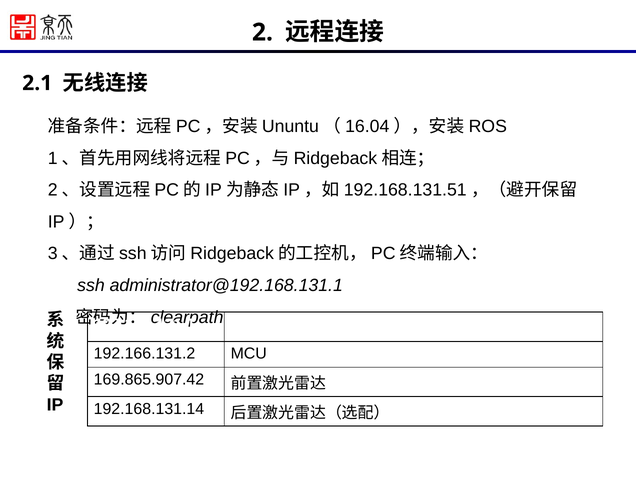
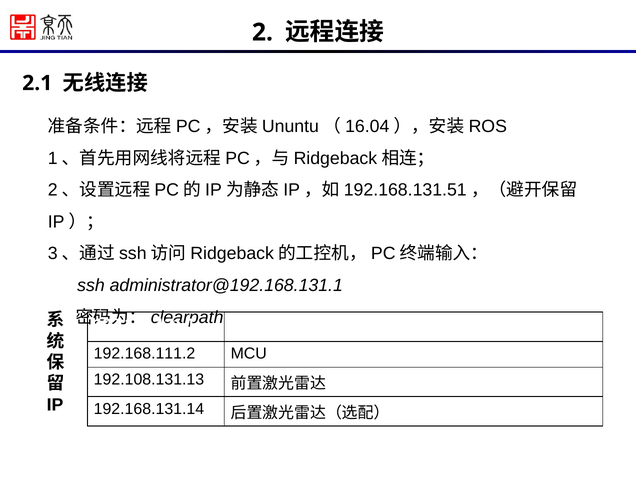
192.166.131.2: 192.166.131.2 -> 192.168.111.2 (145, 354)
169.865.907.42: 169.865.907.42 -> 192.108.131.13 (149, 380)
